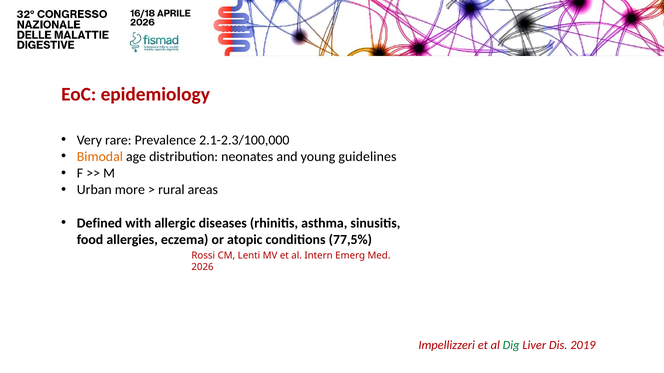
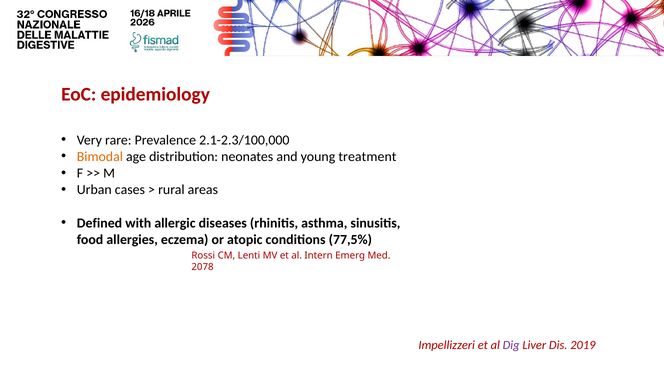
guidelines: guidelines -> treatment (367, 157)
more: more -> cases (130, 190)
2026: 2026 -> 2078 (203, 268)
Dig colour: green -> purple (511, 346)
